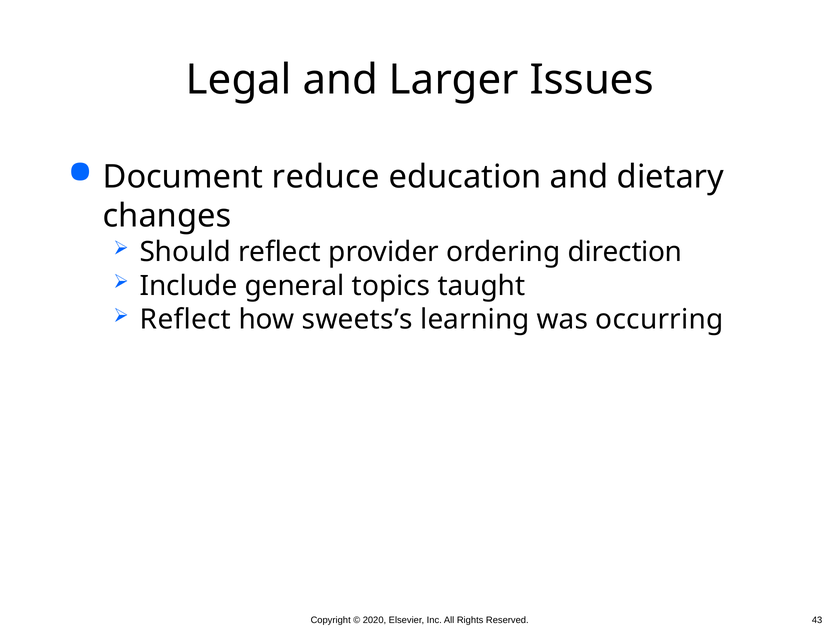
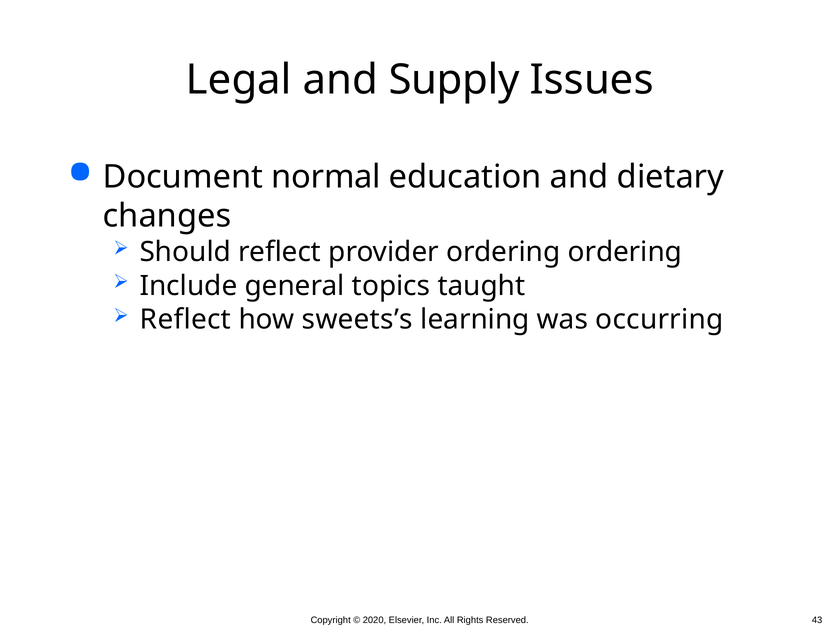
Larger: Larger -> Supply (454, 80)
reduce: reduce -> normal (326, 177)
ordering direction: direction -> ordering (625, 252)
